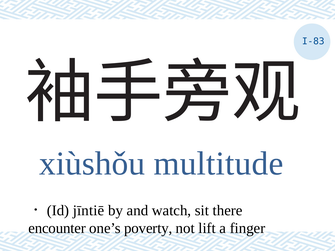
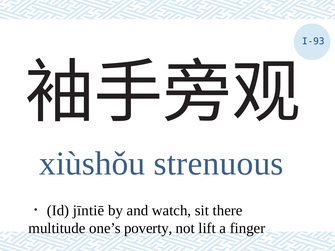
I-83: I-83 -> I-93 (313, 41)
multitude: multitude -> strenuous (219, 164)
encounter: encounter -> multitude (57, 229)
